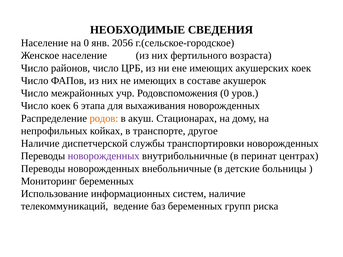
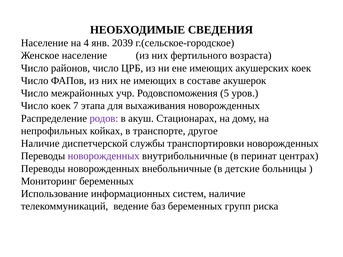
на 0: 0 -> 4 (86, 43)
2056: 2056 -> 2039 (122, 43)
Родовспоможения 0: 0 -> 5 (225, 93)
6: 6 -> 7 (76, 106)
родов colour: orange -> purple (104, 118)
